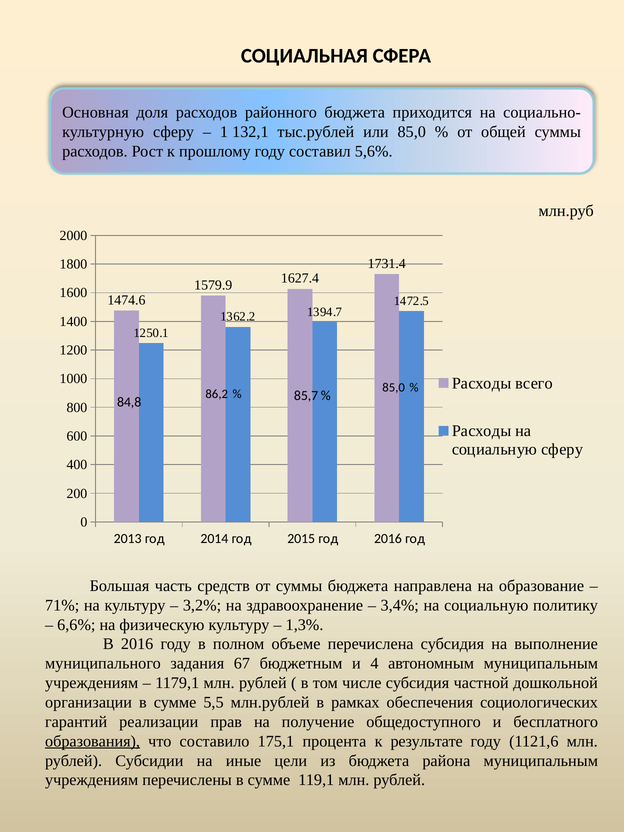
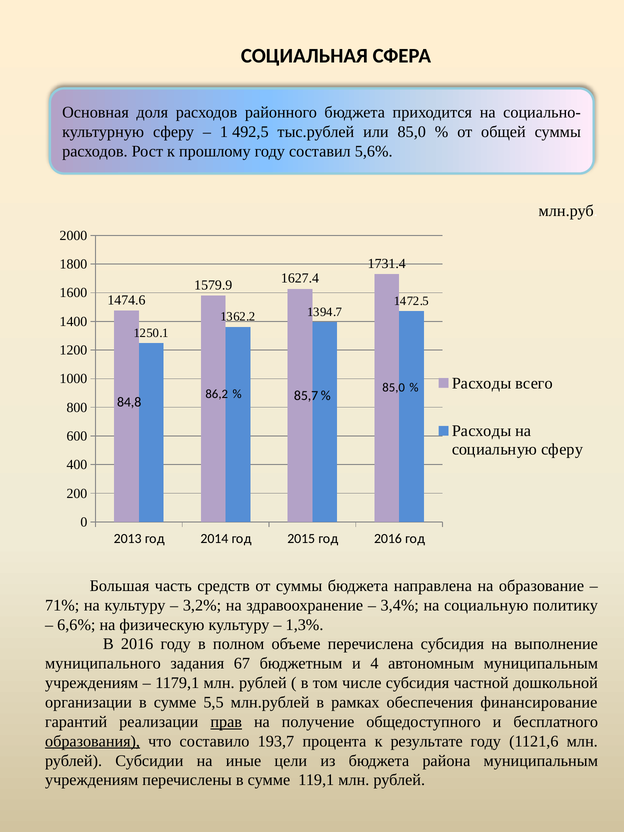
132,1: 132,1 -> 492,5 (250, 132)
социологических: социологических -> финансирование (539, 702)
прав underline: none -> present (226, 722)
175,1: 175,1 -> 193,7 (276, 741)
